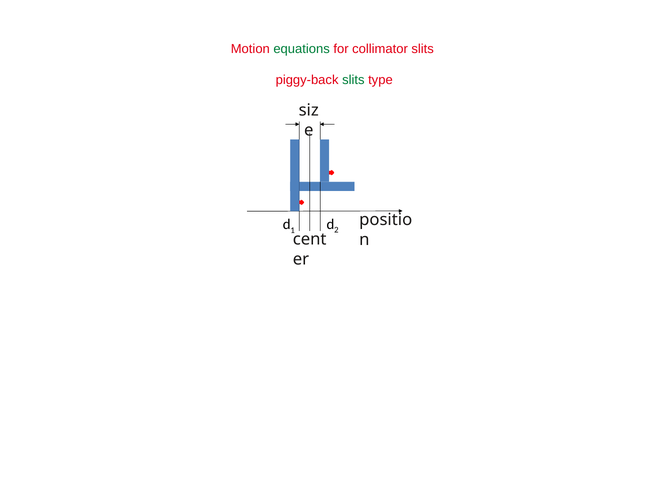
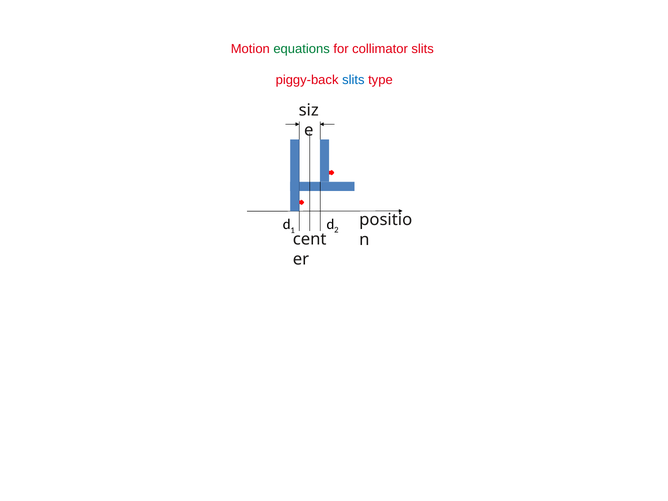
slits colour: green -> blue (353, 80)
